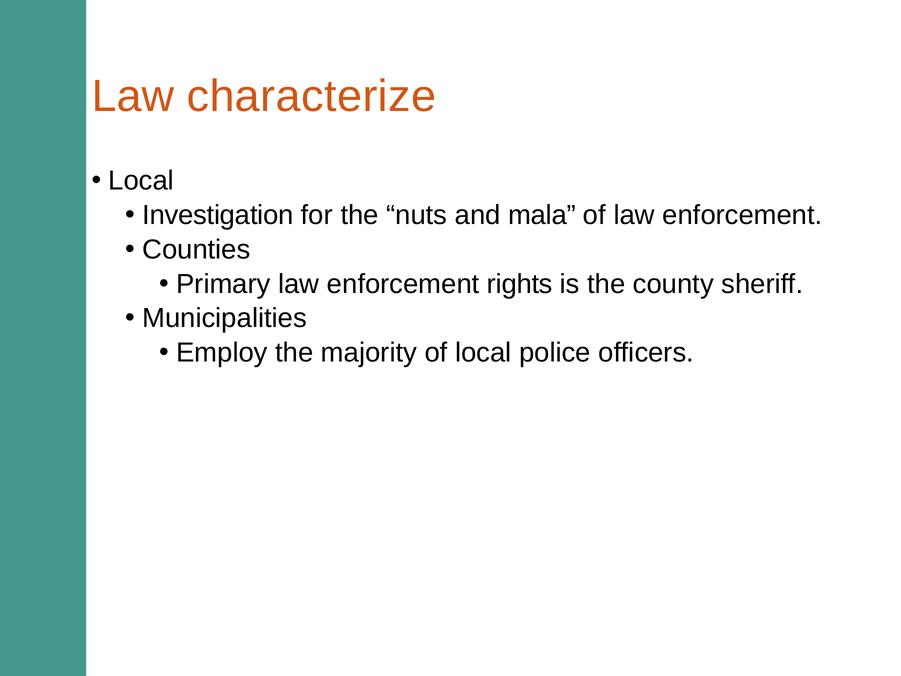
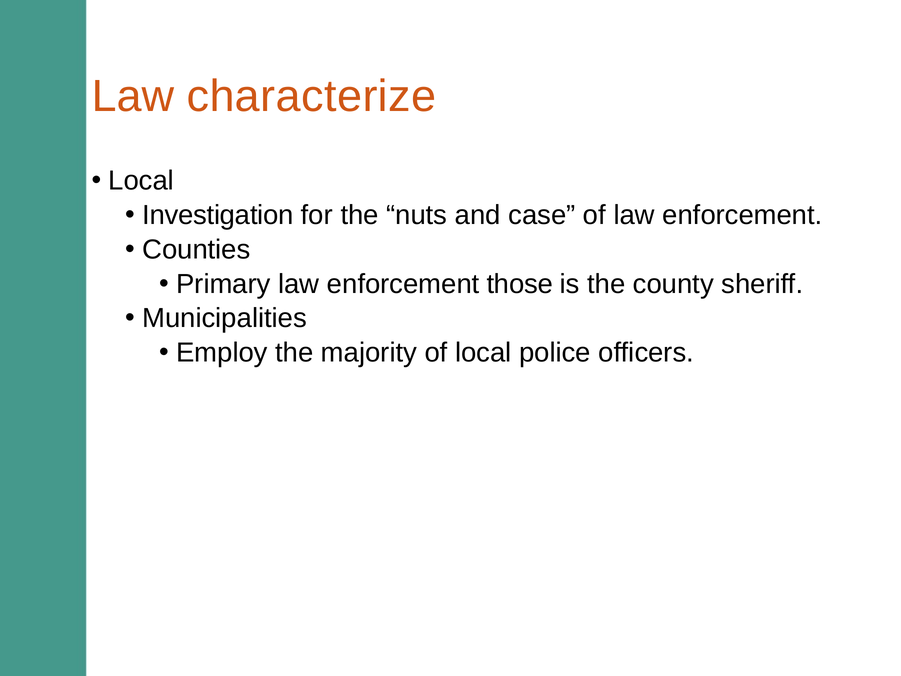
mala: mala -> case (542, 215)
rights: rights -> those (520, 284)
